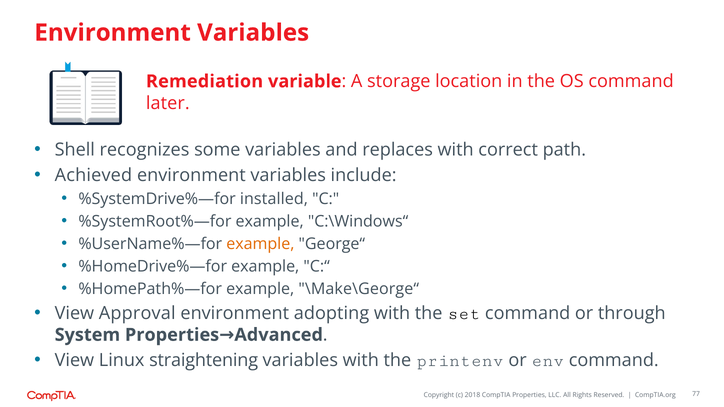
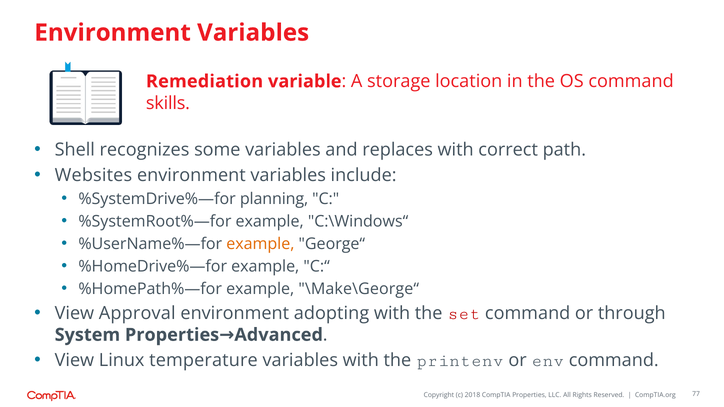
later: later -> skills (168, 103)
Achieved: Achieved -> Websites (93, 175)
installed: installed -> planning (274, 199)
set colour: black -> red (464, 313)
straightening: straightening -> temperature (203, 360)
